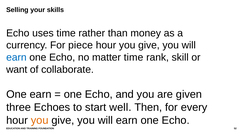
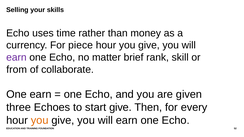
earn colour: blue -> purple (16, 58)
matter time: time -> brief (134, 58)
want: want -> from (17, 70)
start well: well -> give (120, 108)
